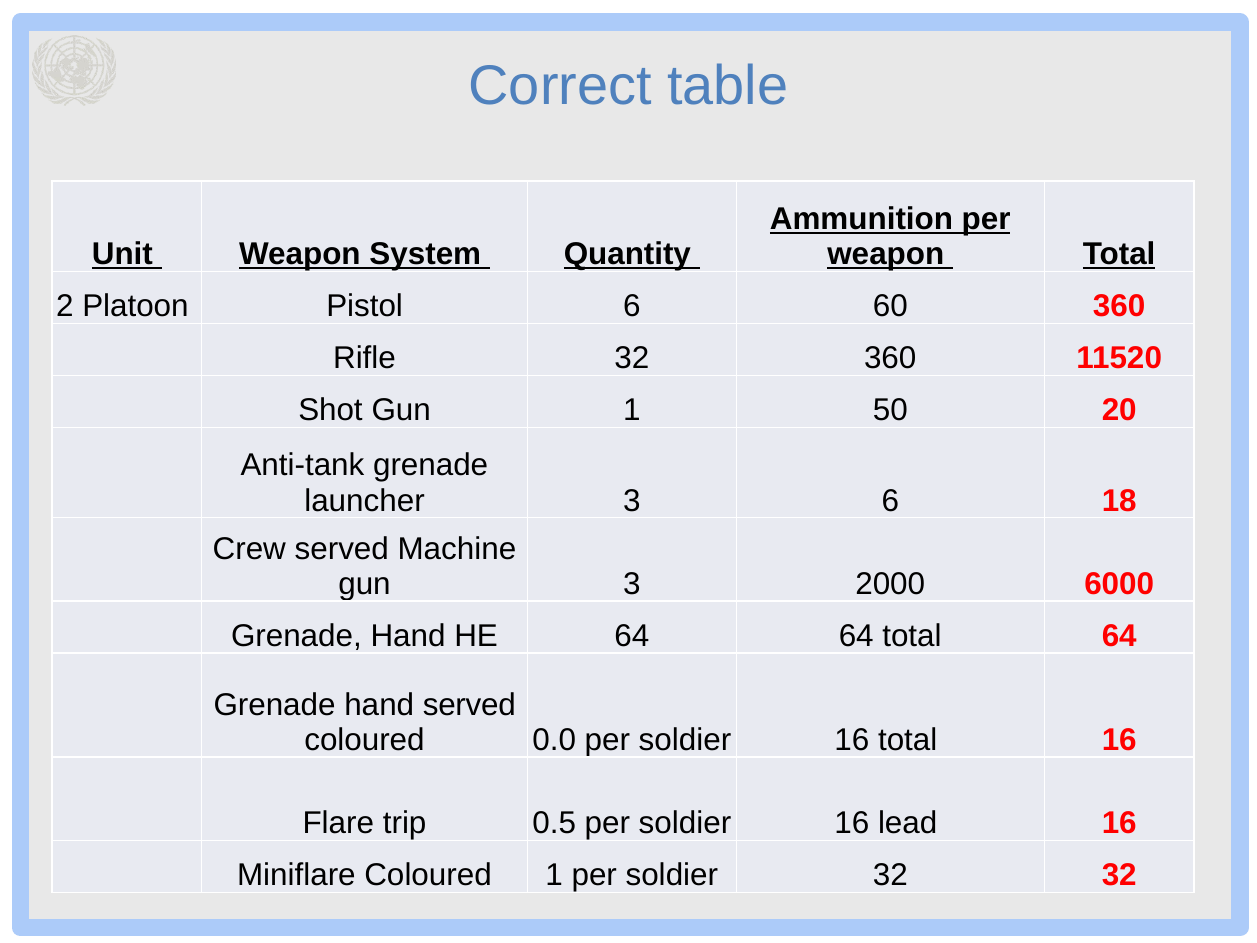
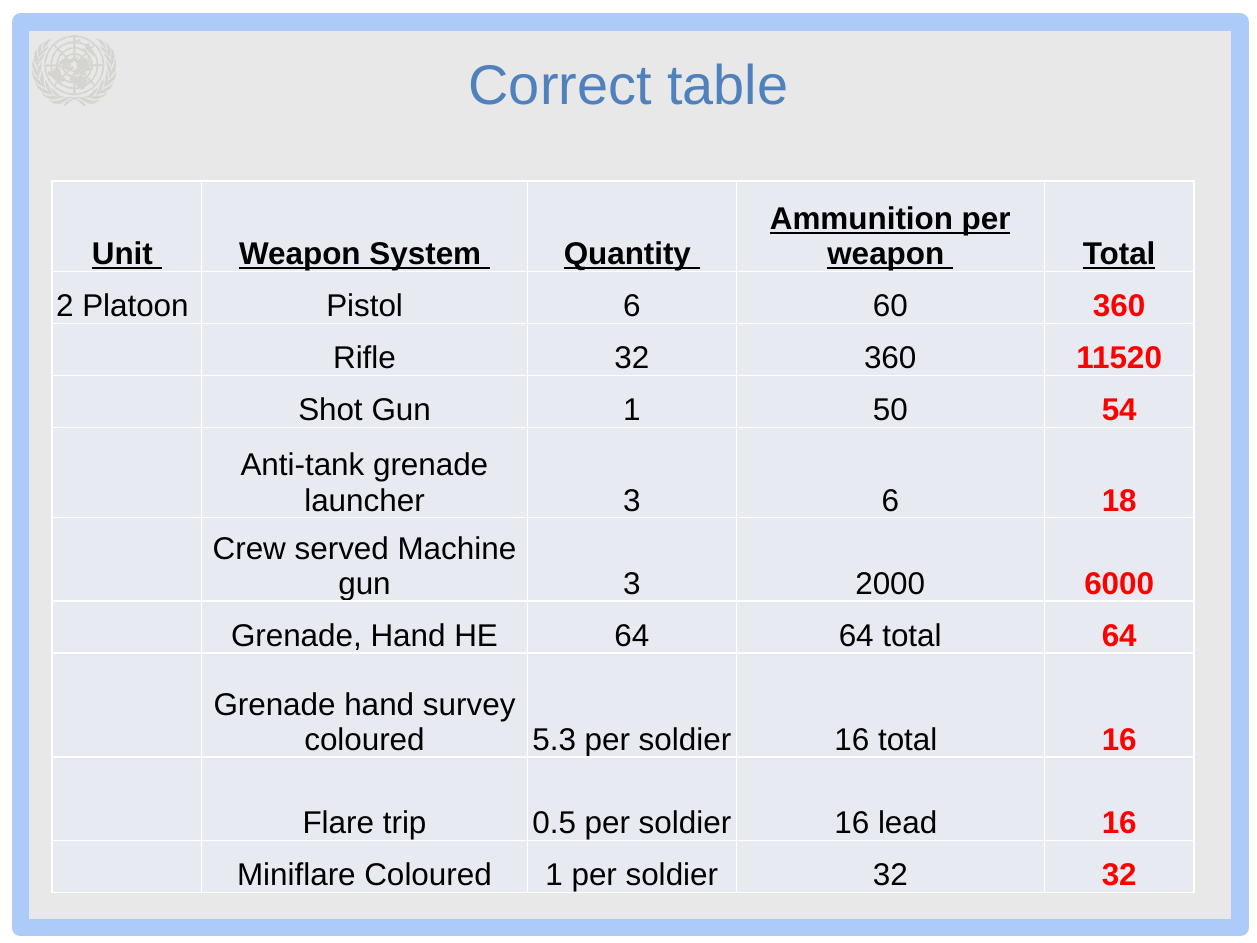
20: 20 -> 54 (1119, 410)
hand served: served -> survey (469, 705)
0.0: 0.0 -> 5.3 (554, 740)
